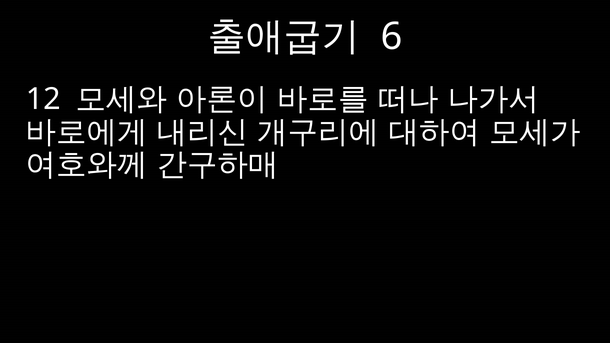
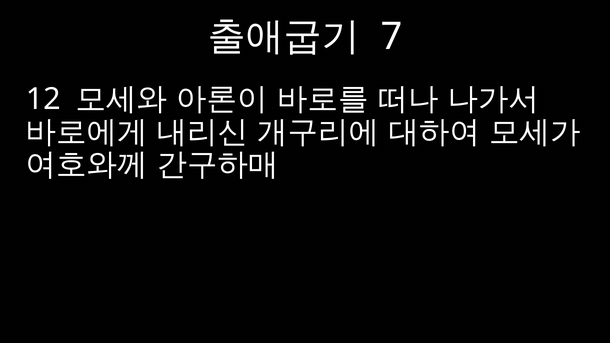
6: 6 -> 7 (391, 37)
